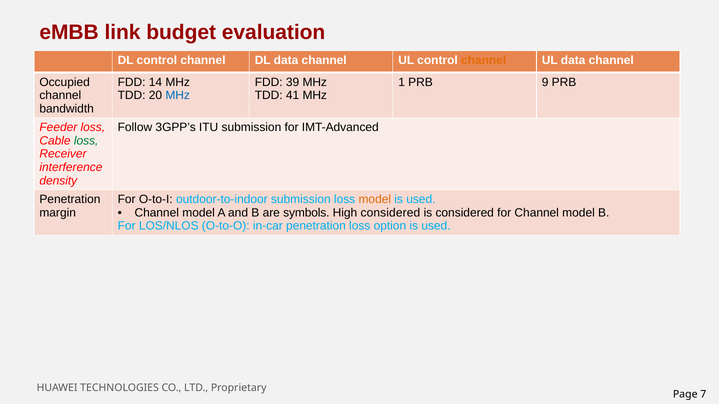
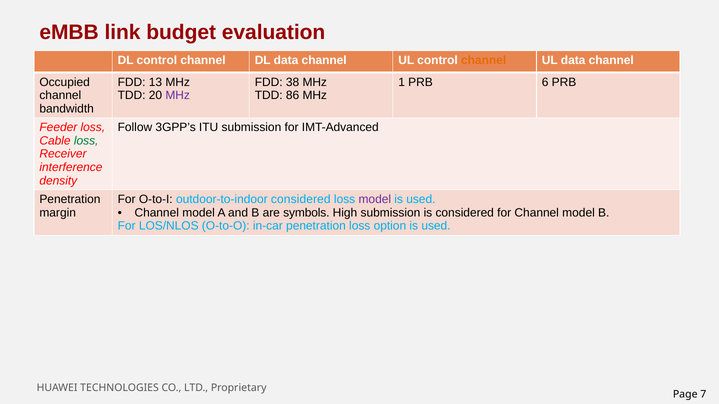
14: 14 -> 13 (155, 82)
39: 39 -> 38 (293, 82)
9: 9 -> 6 (545, 82)
MHz colour: blue -> purple (178, 96)
41: 41 -> 86 (293, 96)
outdoor-to-indoor submission: submission -> considered (301, 199)
model colour: orange -> purple (375, 199)
High considered: considered -> submission (390, 213)
